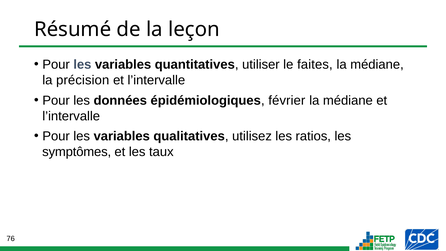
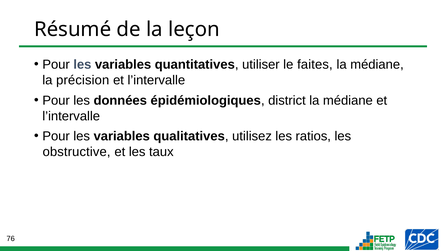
février: février -> district (287, 100)
symptômes: symptômes -> obstructive (77, 152)
